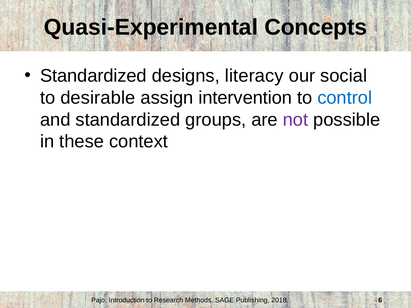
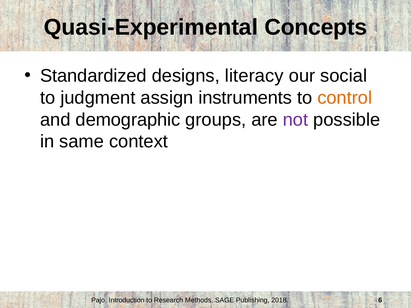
desirable: desirable -> judgment (98, 98)
intervention: intervention -> instruments (245, 98)
control colour: blue -> orange (345, 98)
and standardized: standardized -> demographic (128, 120)
these: these -> same (82, 142)
